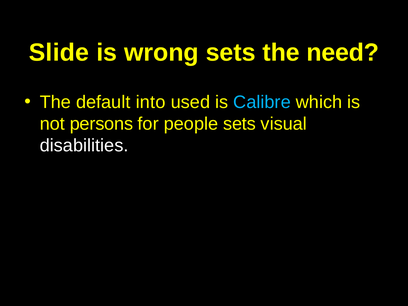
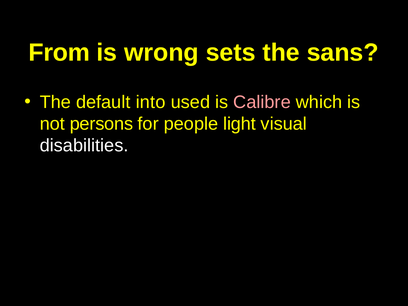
Slide: Slide -> From (59, 53)
need: need -> sans (343, 53)
Calibre colour: light blue -> pink (262, 102)
people sets: sets -> light (239, 124)
